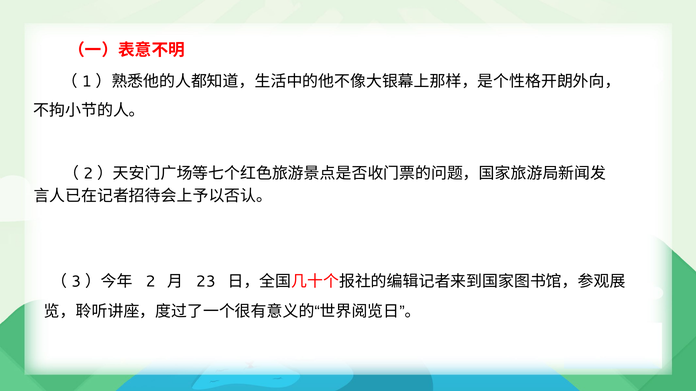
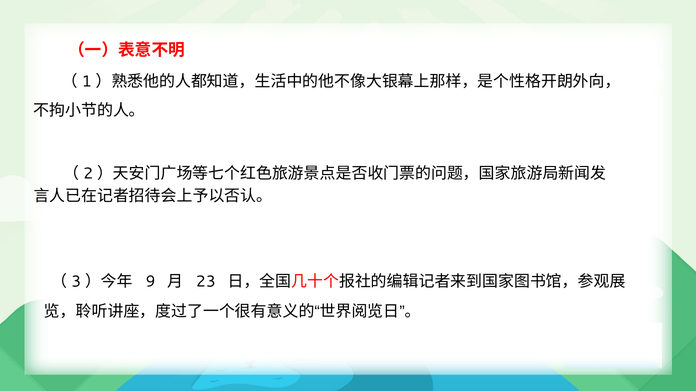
2: 2 -> 9 (150, 282)
